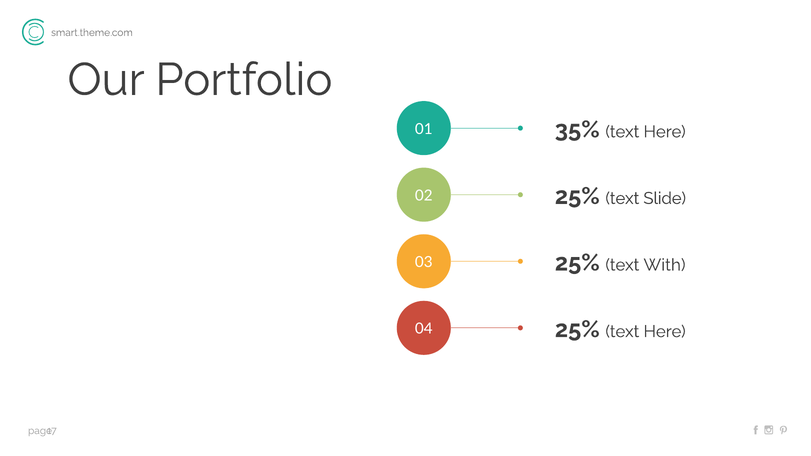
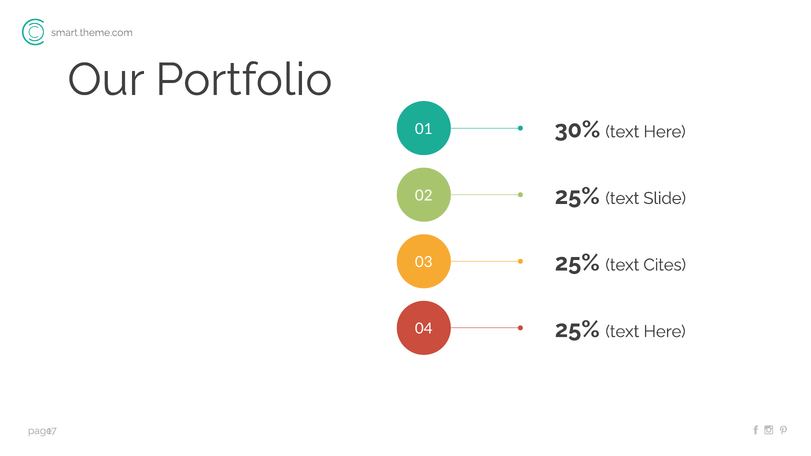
35%: 35% -> 30% (577, 130)
With: With -> Cites (665, 265)
